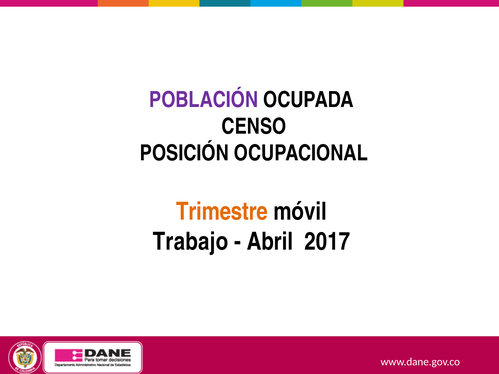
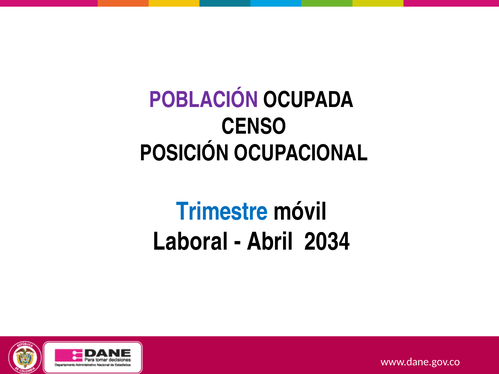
Trimestre colour: orange -> blue (222, 212)
Trabajo: Trabajo -> Laboral (190, 242)
2017: 2017 -> 2034 (327, 242)
